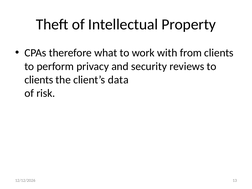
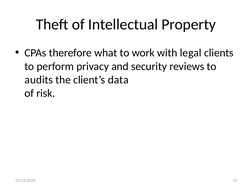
from: from -> legal (191, 53)
clients: clients -> audits (39, 80)
